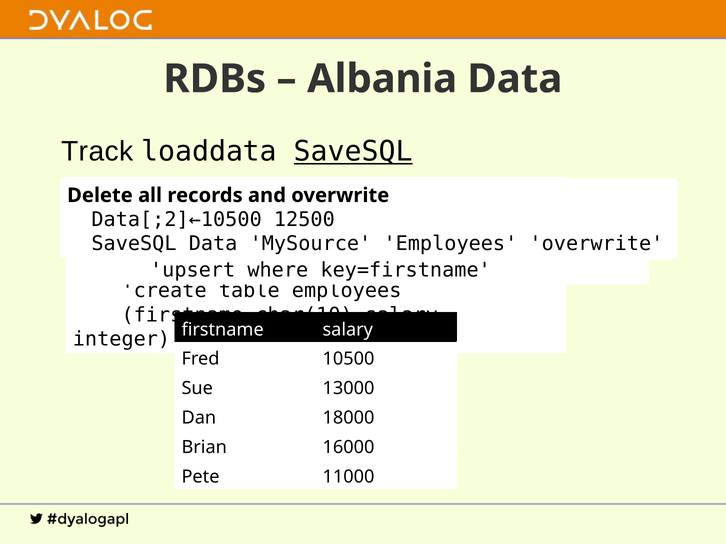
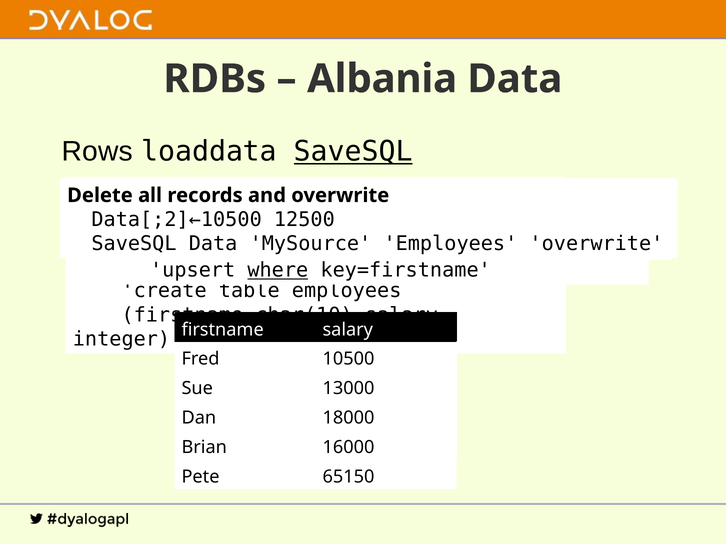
Track: Track -> Rows (97, 152)
where underline: none -> present (278, 270)
11000: 11000 -> 65150 (349, 477)
